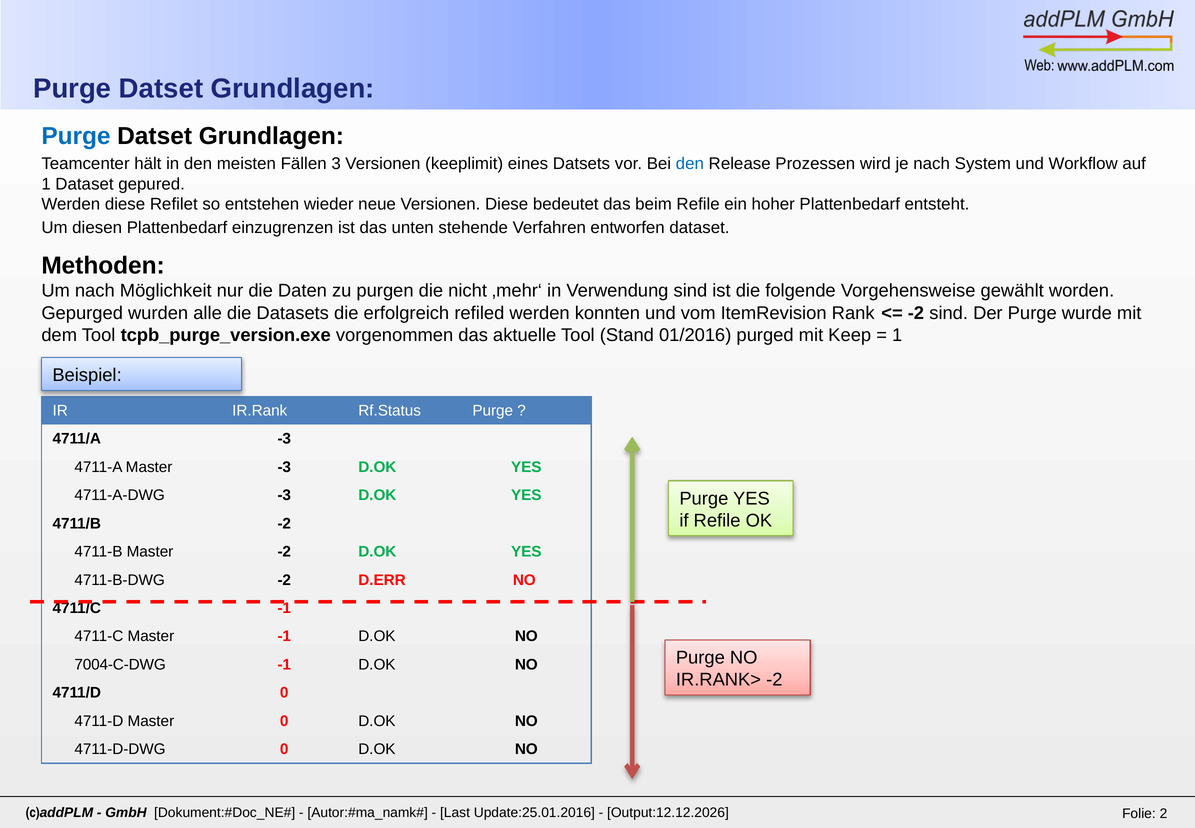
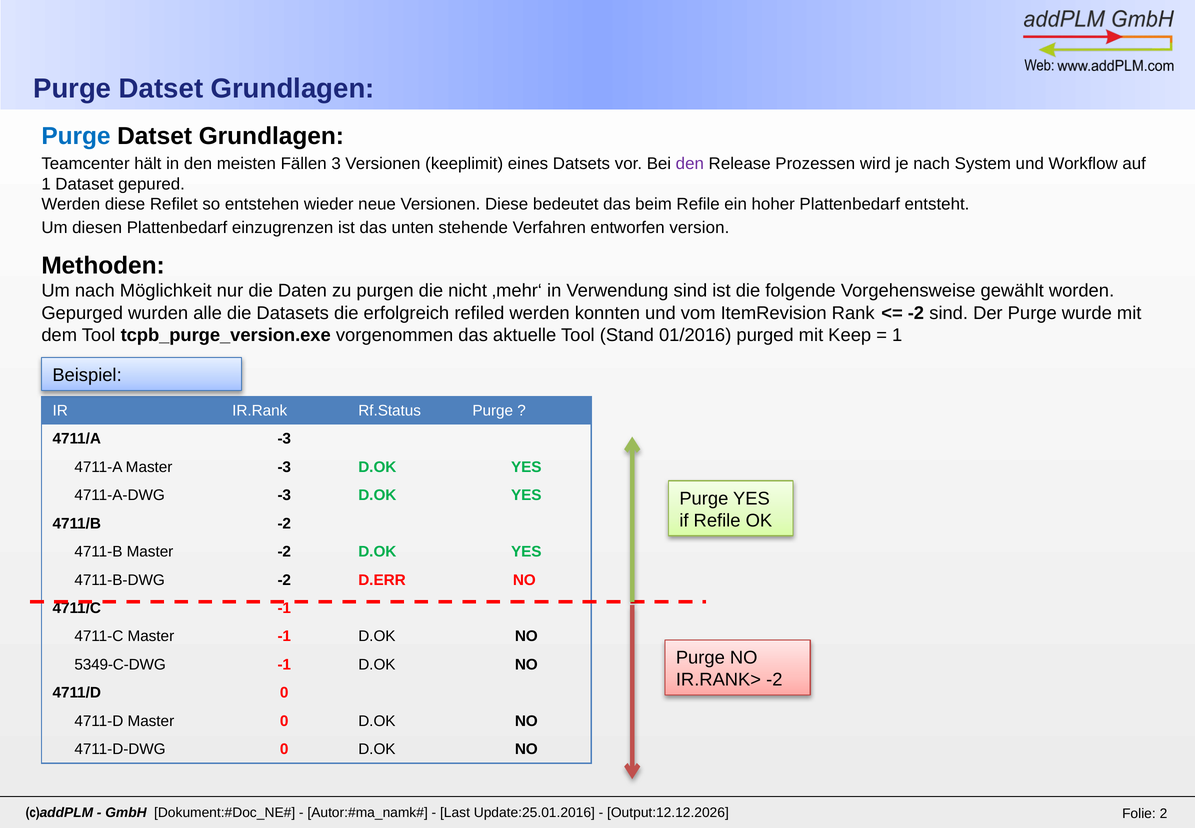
den colour: blue -> purple (690, 164)
entworfen dataset: dataset -> version (699, 228)
7004-C-DWG: 7004-C-DWG -> 5349-C-DWG (120, 664)
